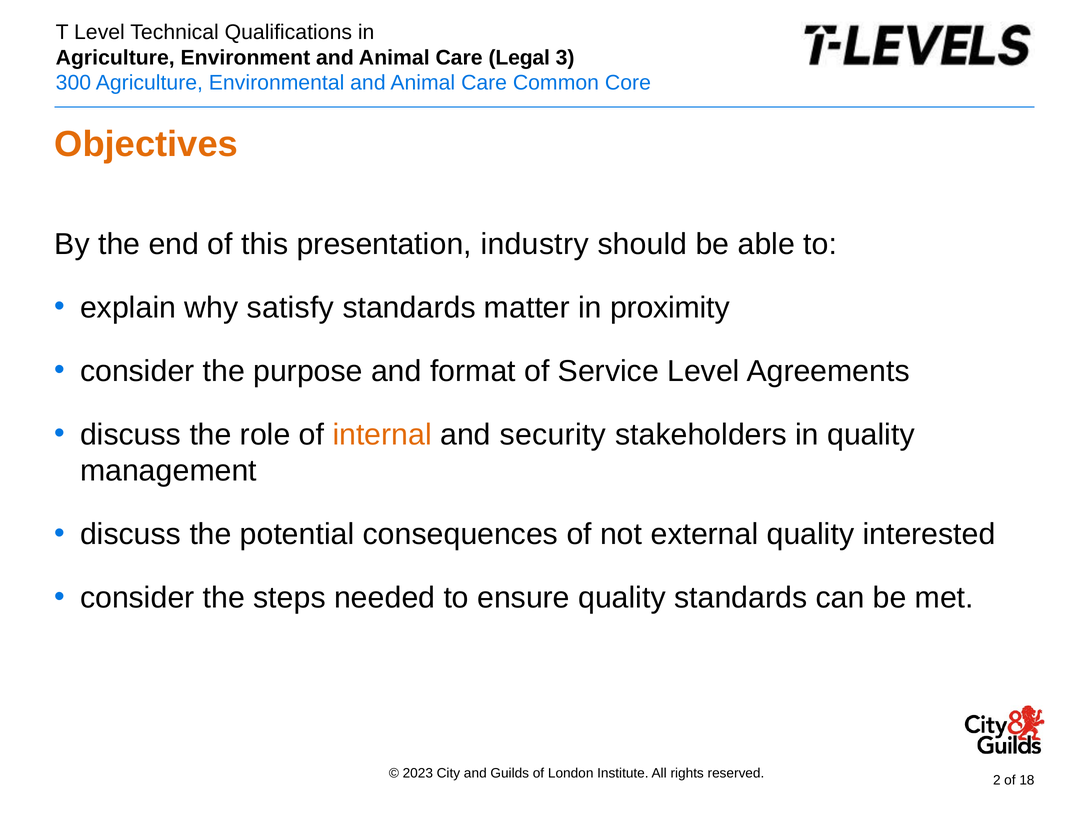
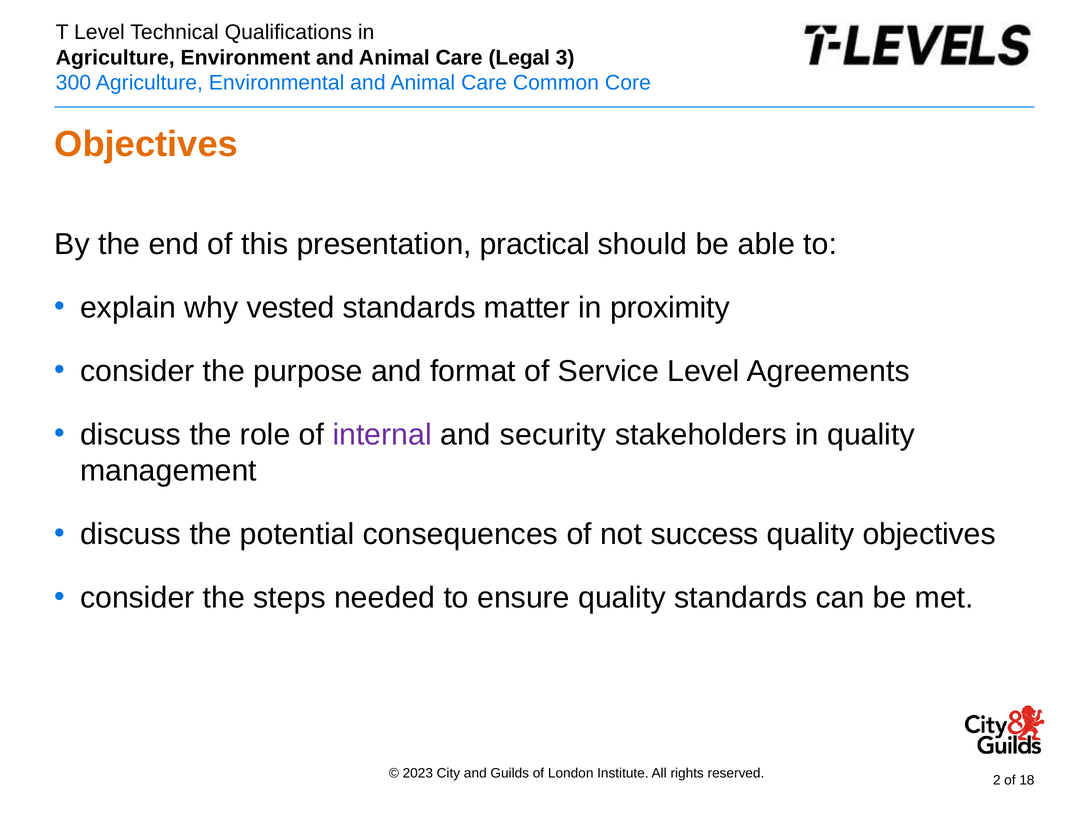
industry: industry -> practical (535, 244)
satisfy: satisfy -> vested (291, 308)
internal colour: orange -> purple (382, 435)
external: external -> success (705, 535)
quality interested: interested -> objectives (929, 535)
